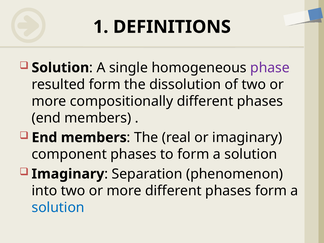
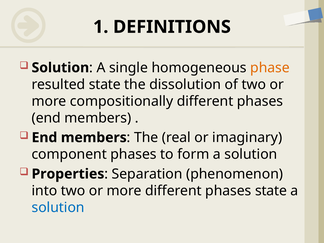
phase colour: purple -> orange (270, 68)
resulted form: form -> state (105, 84)
Imaginary: Imaginary -> Properties (68, 174)
phases form: form -> state (271, 191)
